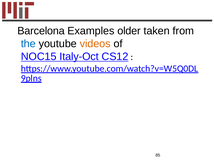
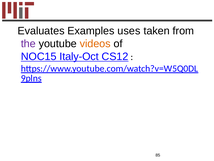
Barcelona: Barcelona -> Evaluates (41, 31)
older: older -> uses (129, 31)
the colour: blue -> purple (28, 44)
